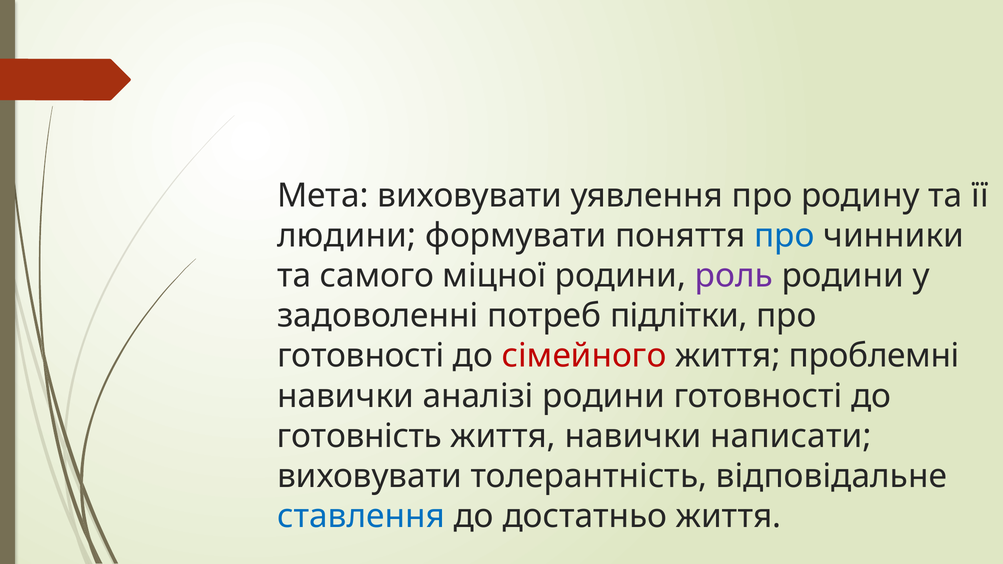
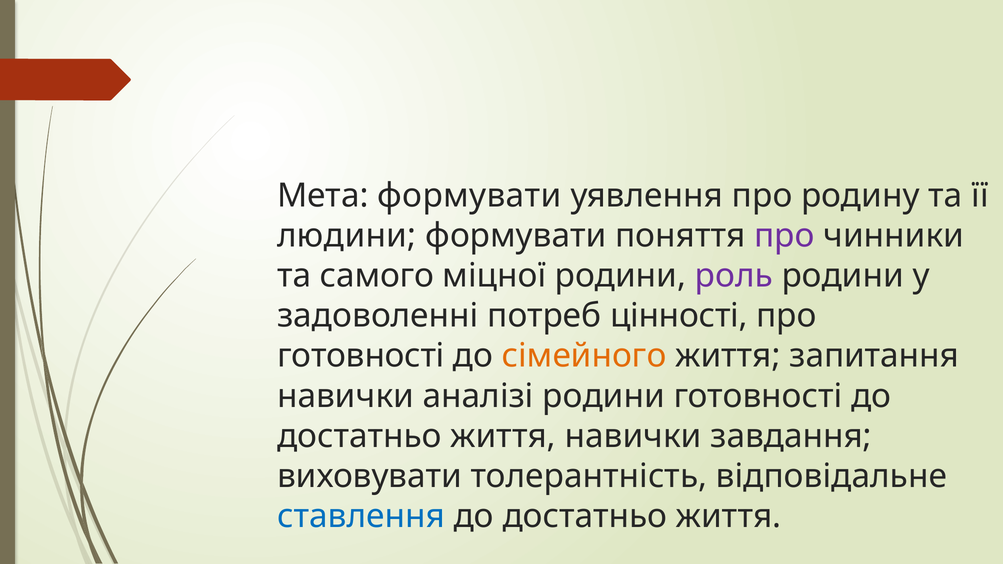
Мета виховувати: виховувати -> формувати (469, 196)
про colour: blue -> purple (784, 236)
підлітки: підлітки -> цінності (679, 316)
сімейного colour: red -> orange (584, 356)
проблемні: проблемні -> запитання (874, 356)
готовність: готовність -> достатньо (359, 436)
написати: написати -> завдання (791, 436)
